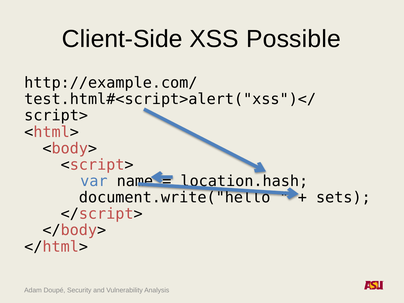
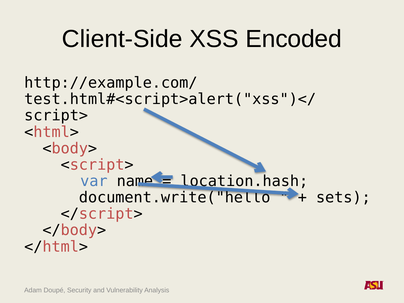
Possible: Possible -> Encoded (294, 39)
